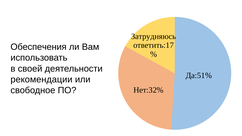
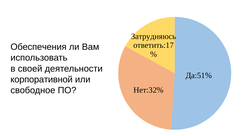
рекомендации: рекомендации -> корпоративной (42, 80)
